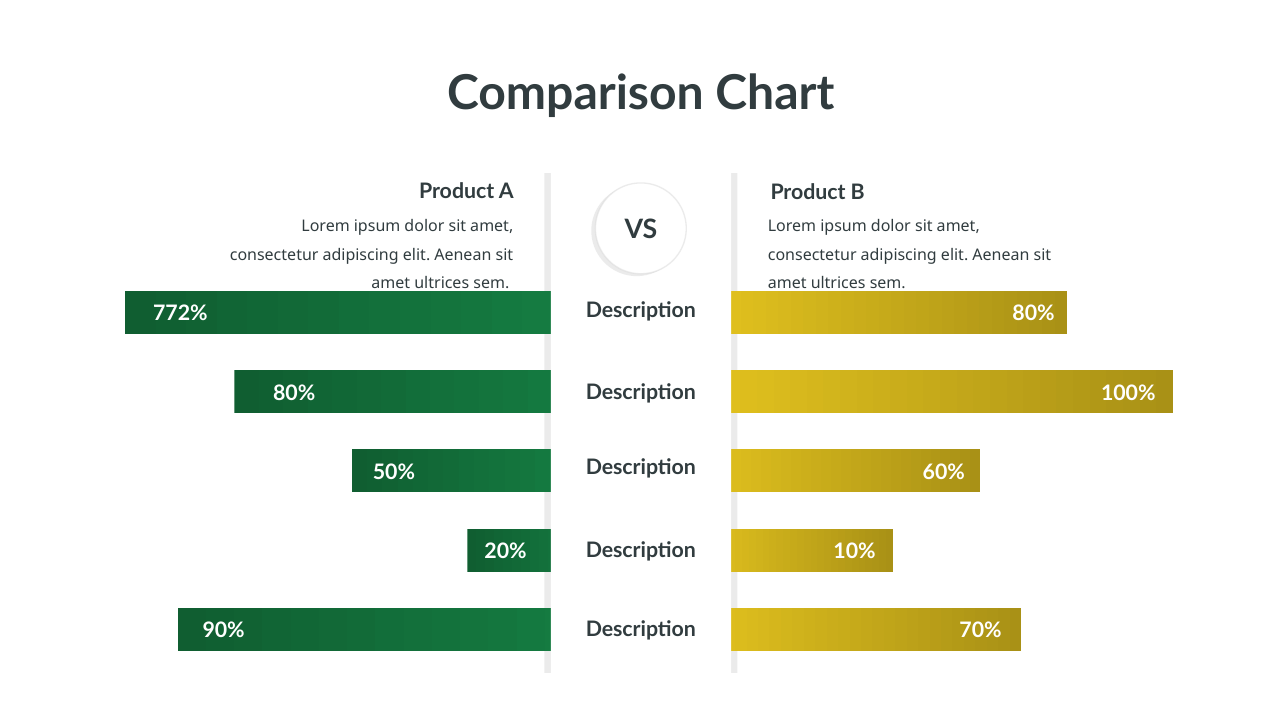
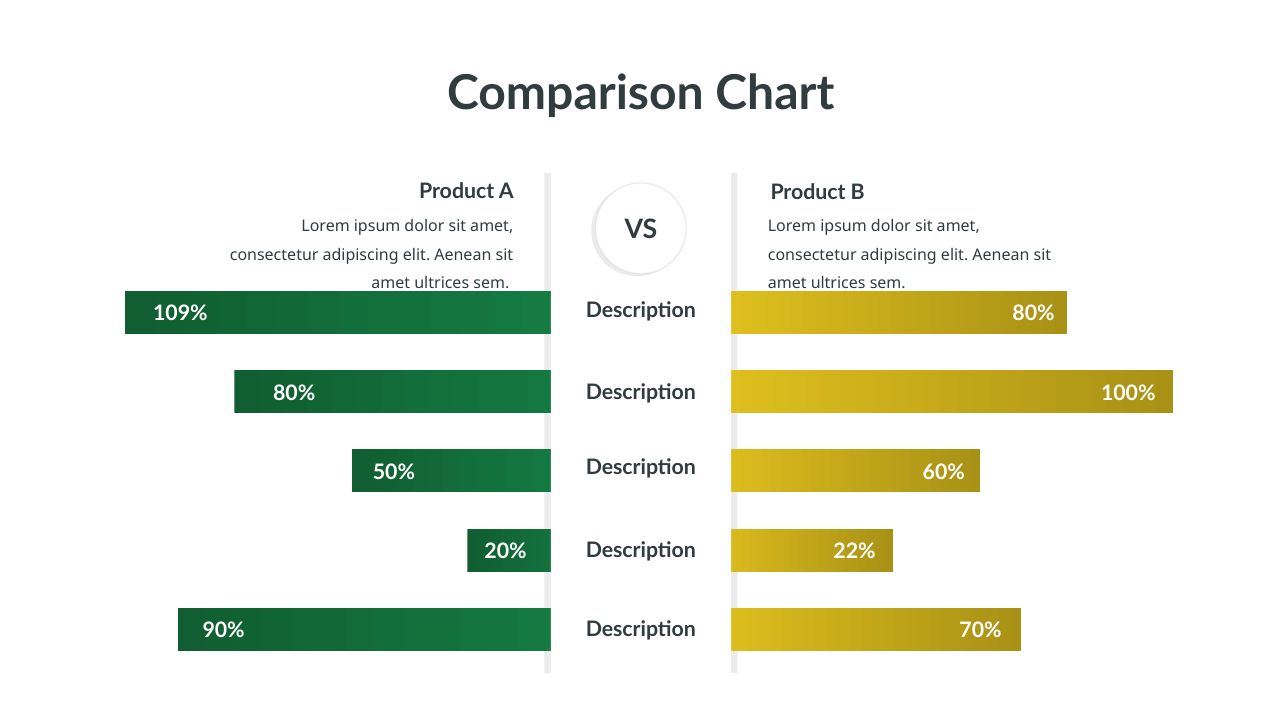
772%: 772% -> 109% (180, 314)
10%: 10% -> 22% (855, 551)
